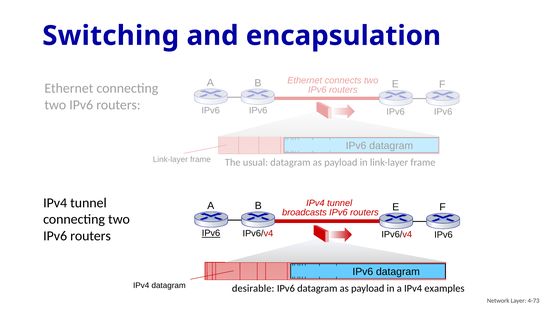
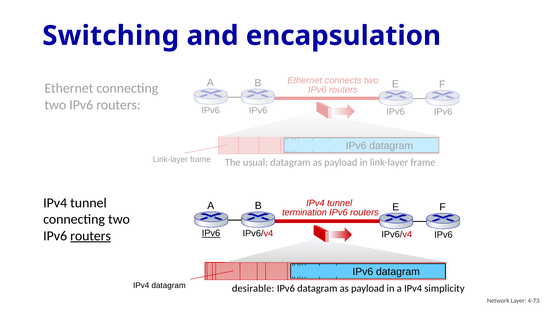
broadcasts: broadcasts -> termination (304, 213)
routers underline: none -> present (91, 236)
examples: examples -> simplicity (444, 289)
